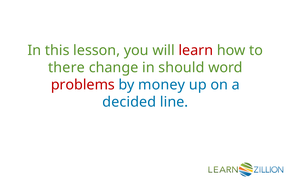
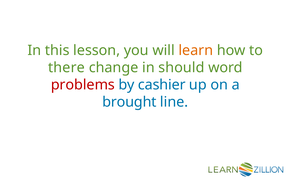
learn colour: red -> orange (196, 50)
money: money -> cashier (162, 85)
decided: decided -> brought (129, 102)
